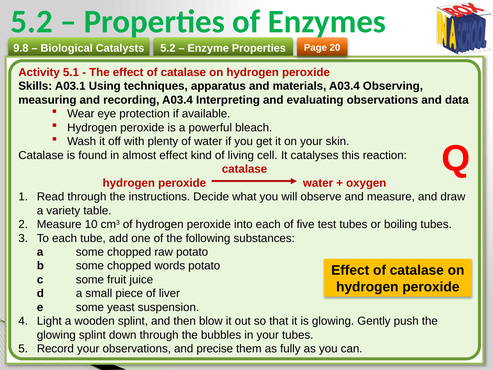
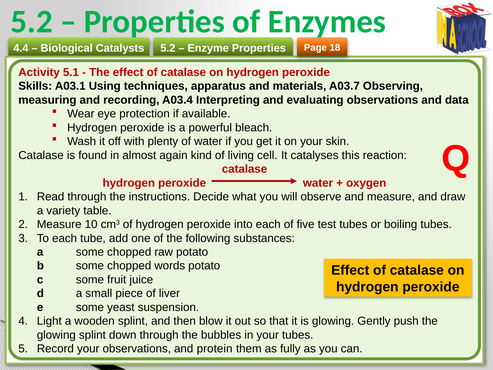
9.8: 9.8 -> 4.4 (21, 48)
20: 20 -> 18 (335, 48)
materials A03.4: A03.4 -> A03.7 (344, 86)
almost effect: effect -> again (173, 155)
precise: precise -> protein (215, 349)
